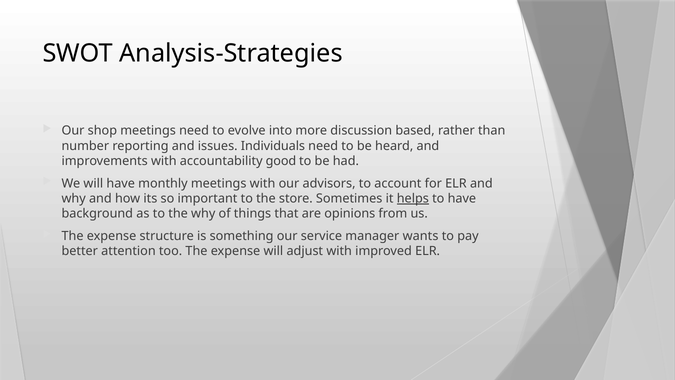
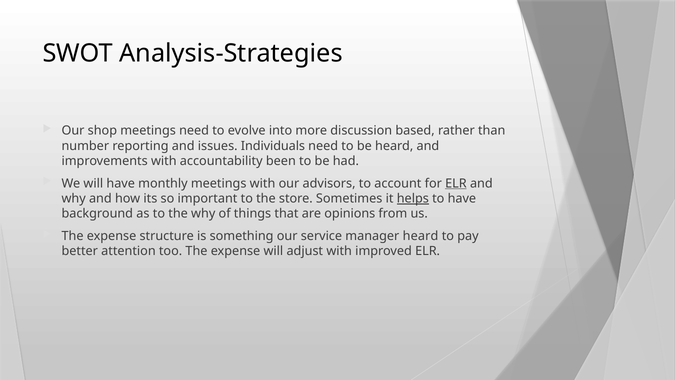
good: good -> been (281, 161)
ELR underline: none -> present (456, 183)
manager wants: wants -> heard (421, 236)
